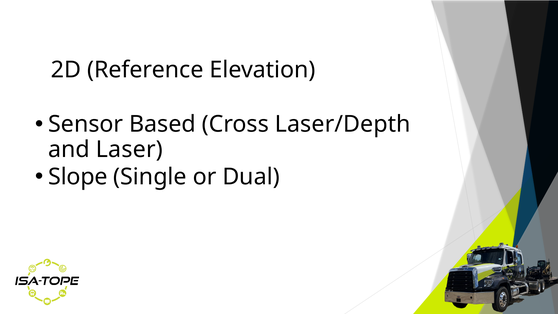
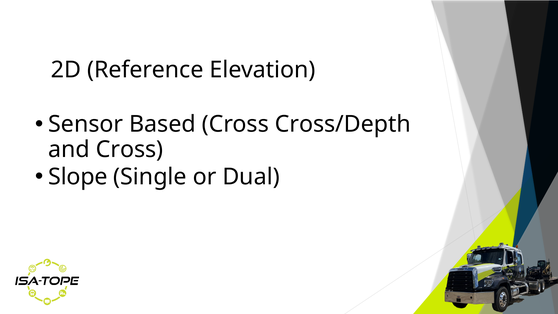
Laser/Depth: Laser/Depth -> Cross/Depth (343, 124)
and Laser: Laser -> Cross (130, 149)
